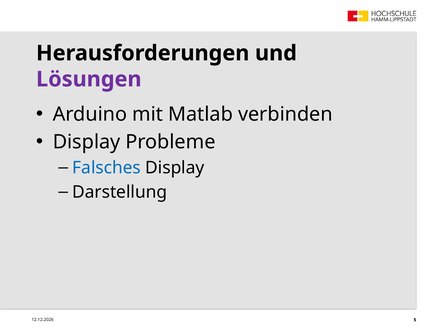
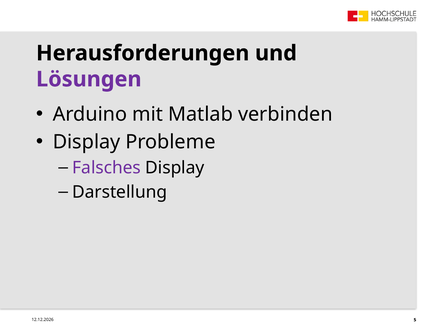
Falsches colour: blue -> purple (107, 167)
